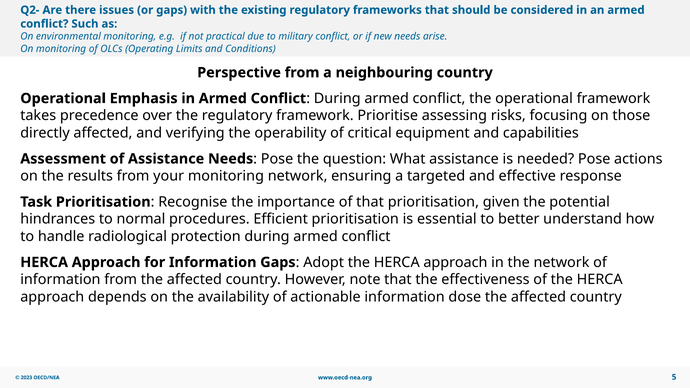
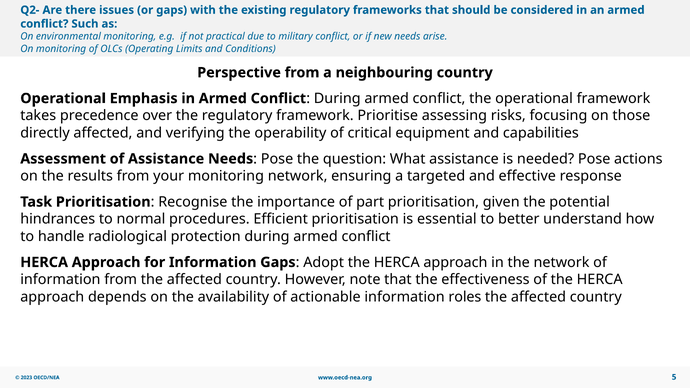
of that: that -> part (370, 202)
dose: dose -> roles (465, 297)
